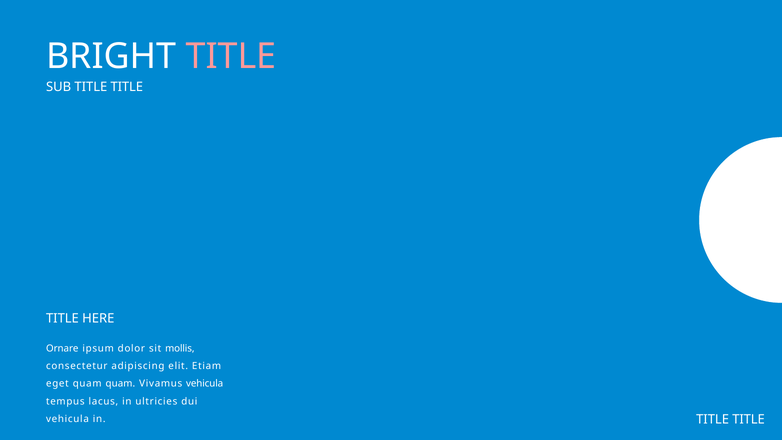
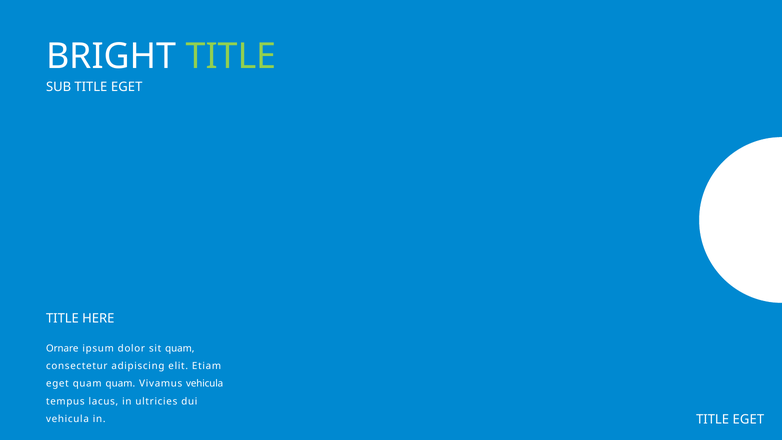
TITLE colour: pink -> light green (231, 56)
SUB TITLE TITLE: TITLE -> EGET (127, 87)
sit mollis: mollis -> quam (180, 348)
in TITLE TITLE: TITLE -> EGET (748, 420)
